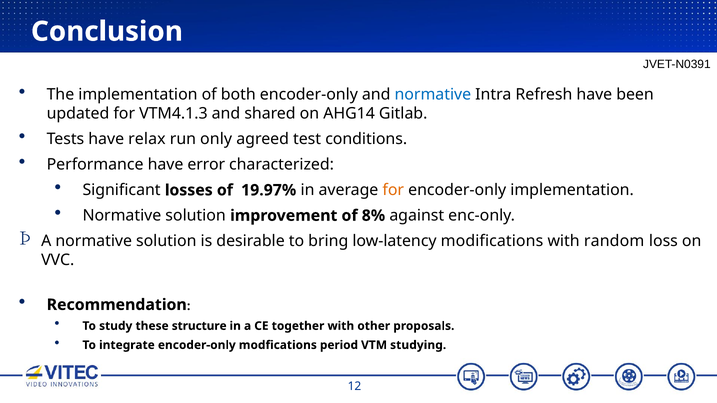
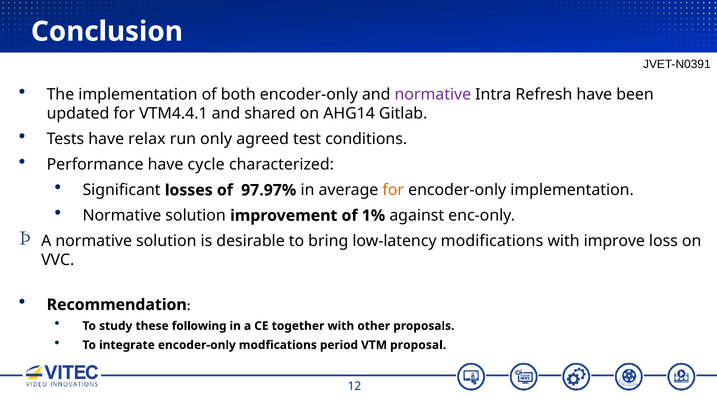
normative colour: blue -> purple (433, 95)
VTM4.1.3: VTM4.1.3 -> VTM4.4.1 (173, 114)
error: error -> cycle (206, 165)
19.97%: 19.97% -> 97.97% (269, 190)
8%: 8% -> 1% (373, 216)
random: random -> improve (614, 241)
structure: structure -> following (199, 326)
studying: studying -> proposal (418, 345)
